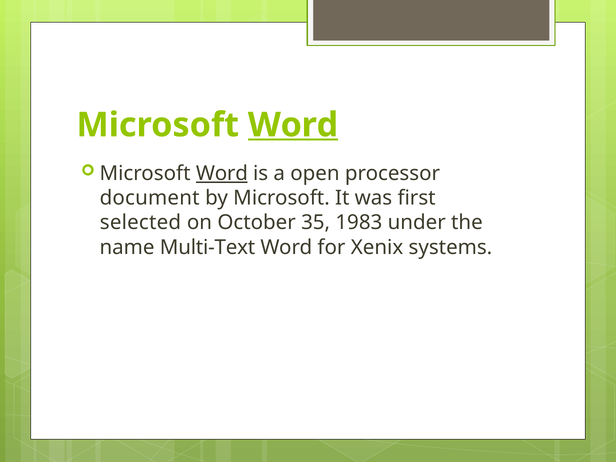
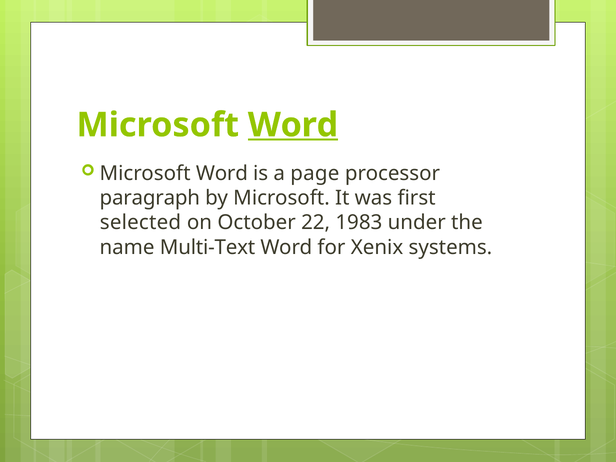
Word underline: present -> none (222, 173)
open: open -> page (315, 173)
document: document -> paragraph (150, 198)
35: 35 -> 22 (316, 223)
